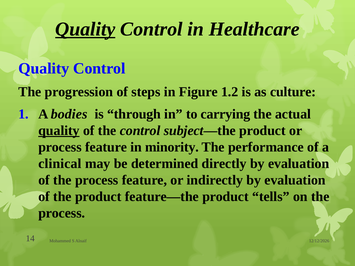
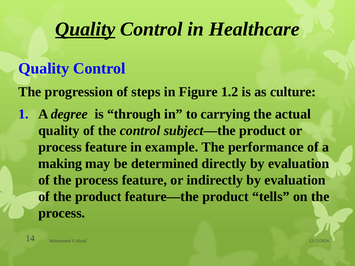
bodies: bodies -> degree (69, 114)
quality underline: present -> none (59, 131)
minority: minority -> example (172, 147)
clinical: clinical -> making (60, 164)
